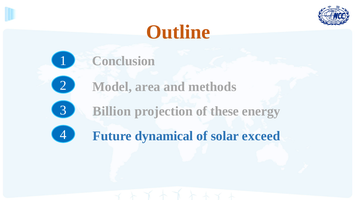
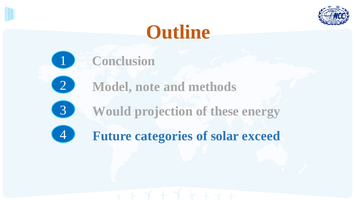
area: area -> note (148, 87)
Billion: Billion -> Would (112, 111)
dynamical: dynamical -> categories (164, 136)
